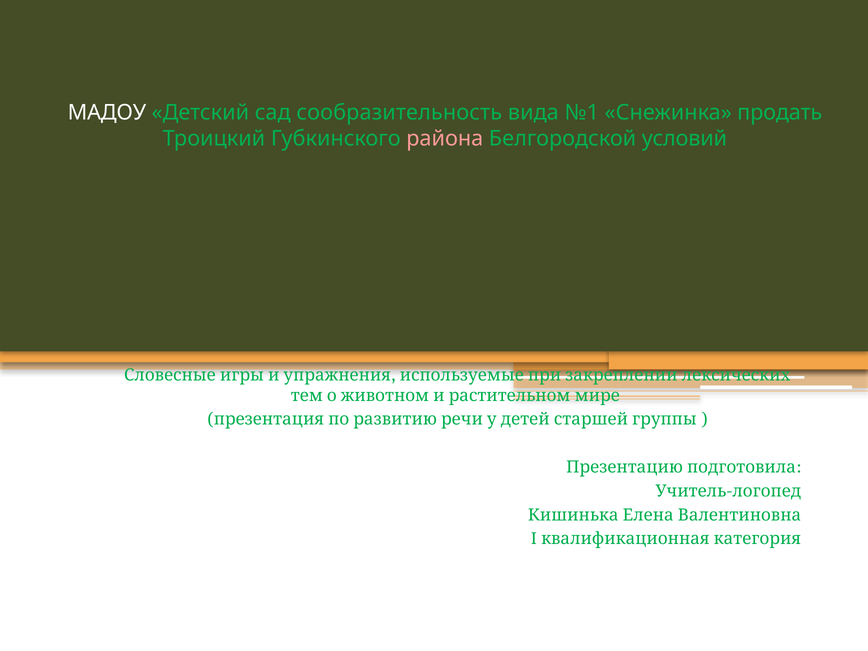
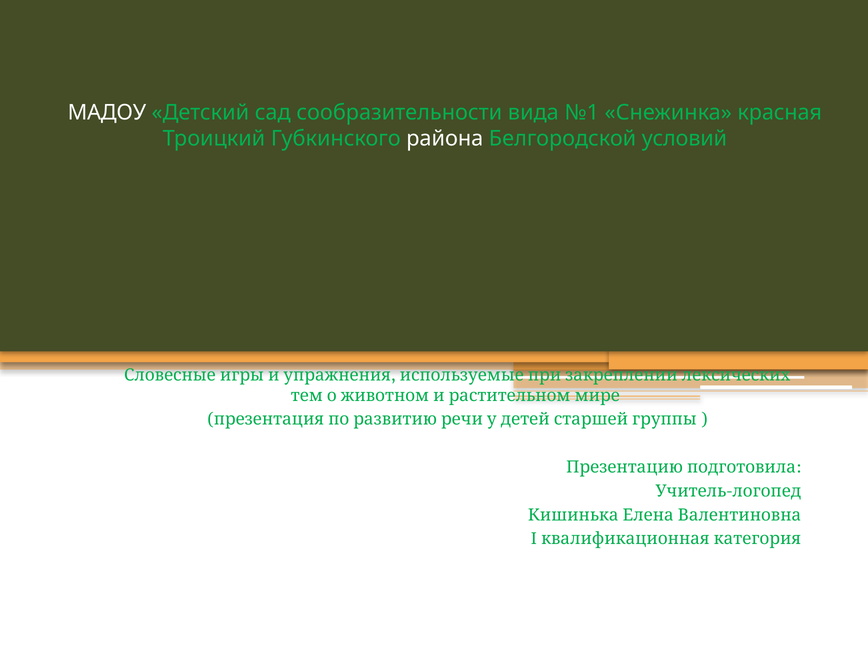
сообразительность: сообразительность -> сообразительности (399, 113)
продать: продать -> красная (780, 113)
района colour: pink -> white (445, 139)
